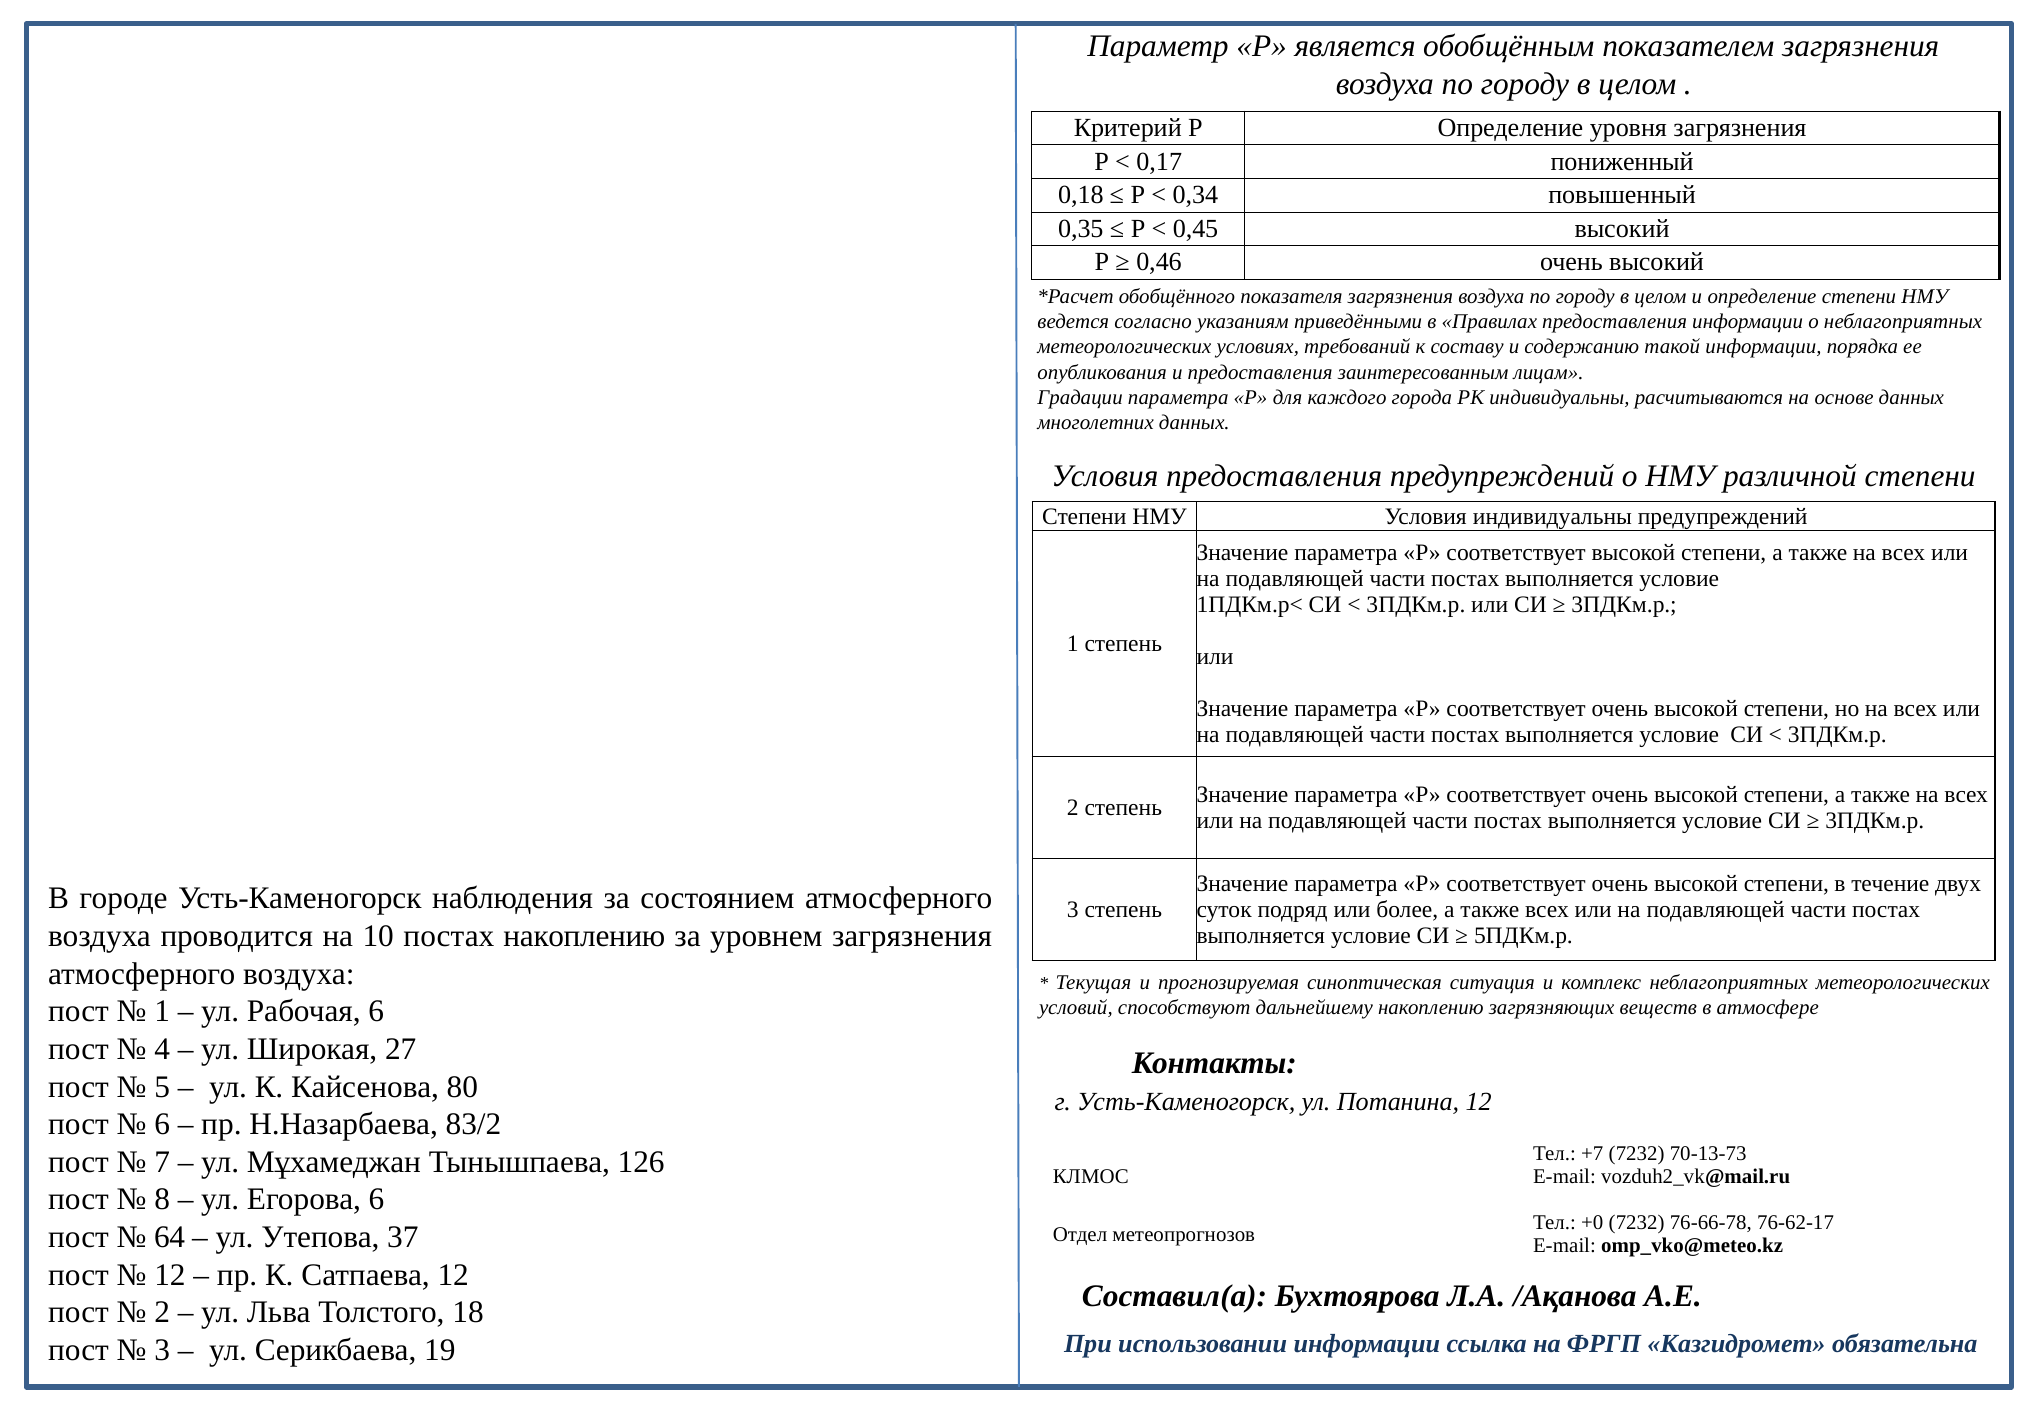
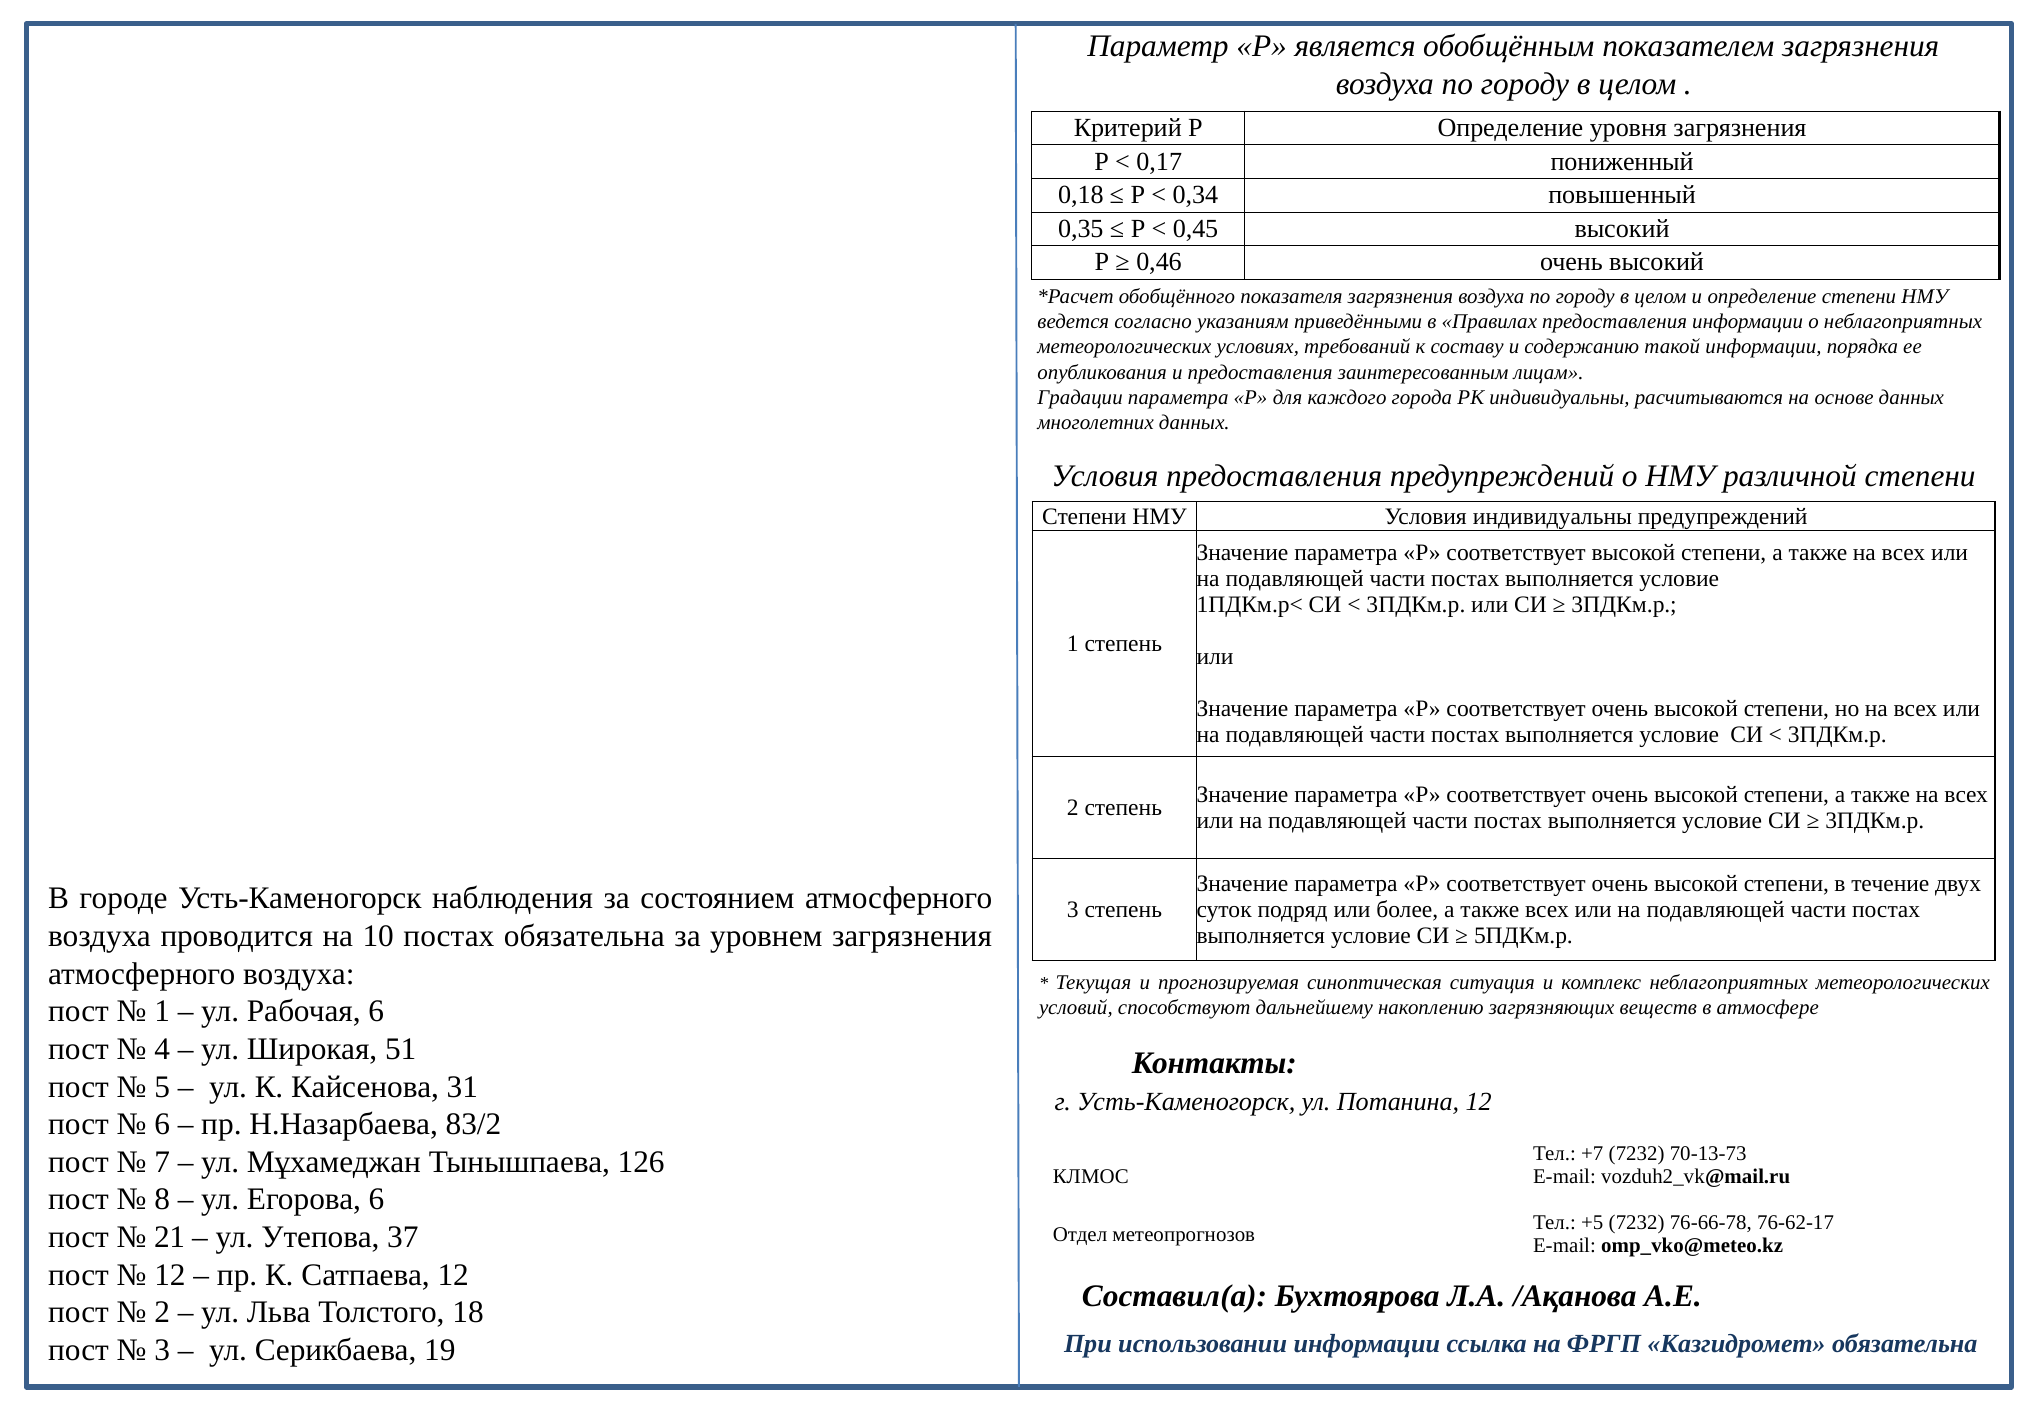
постах накоплению: накоплению -> обязательна (584, 936)
27: 27 -> 51 (401, 1049)
80: 80 -> 31 (462, 1087)
+0: +0 -> +5 (1592, 1223)
64: 64 -> 21 (170, 1237)
